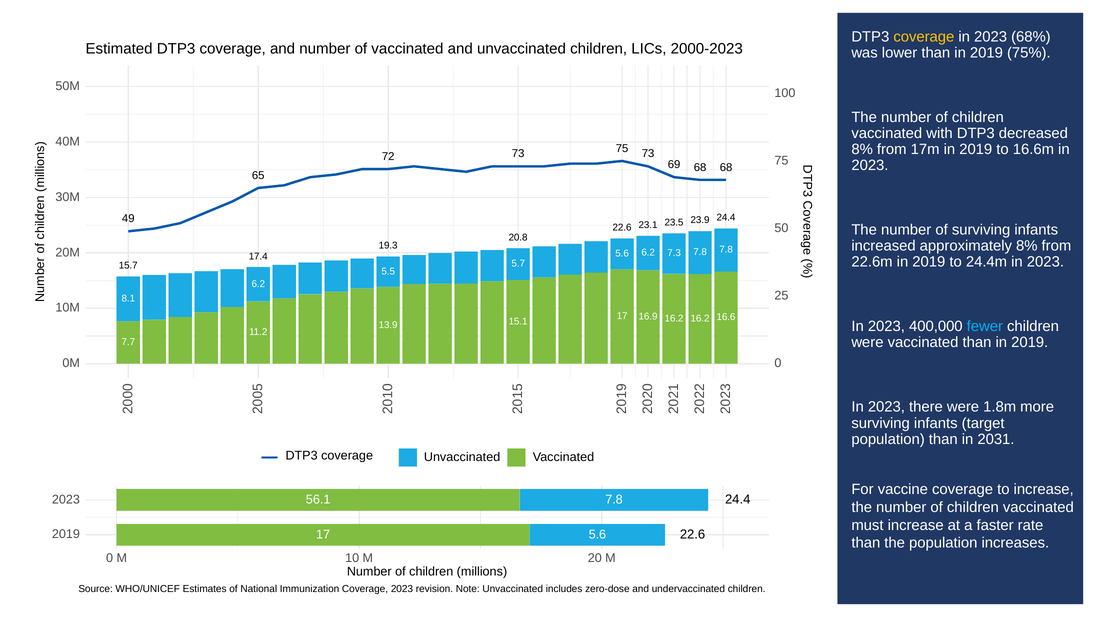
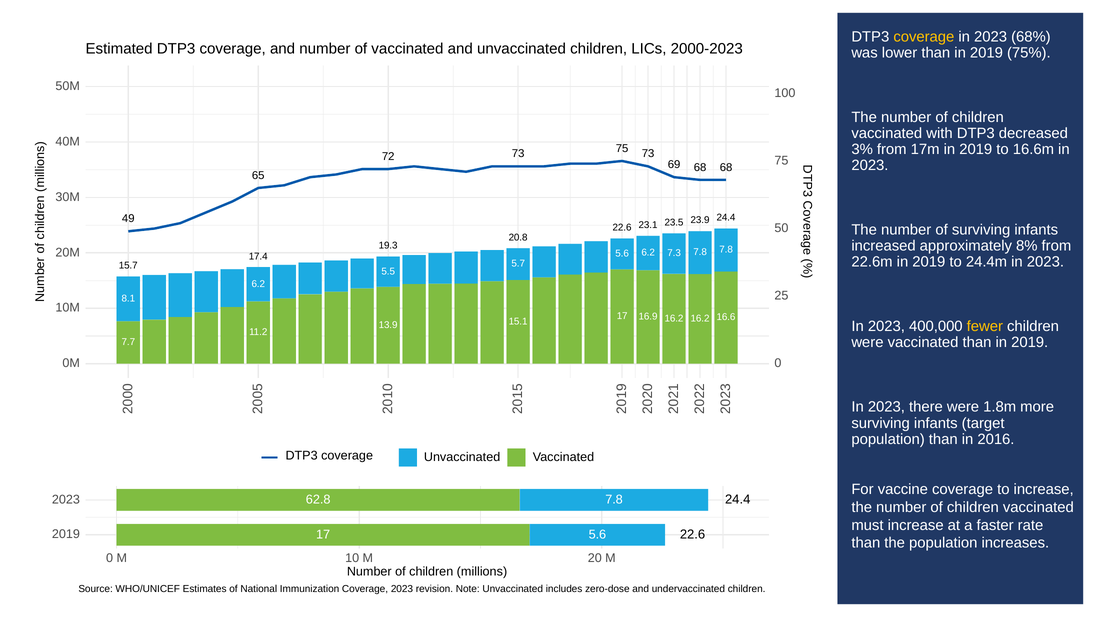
8%: 8% -> 3% (862, 149)
fewer colour: light blue -> yellow (985, 327)
2031: 2031 -> 2016 (996, 439)
56.1: 56.1 -> 62.8 (318, 499)
